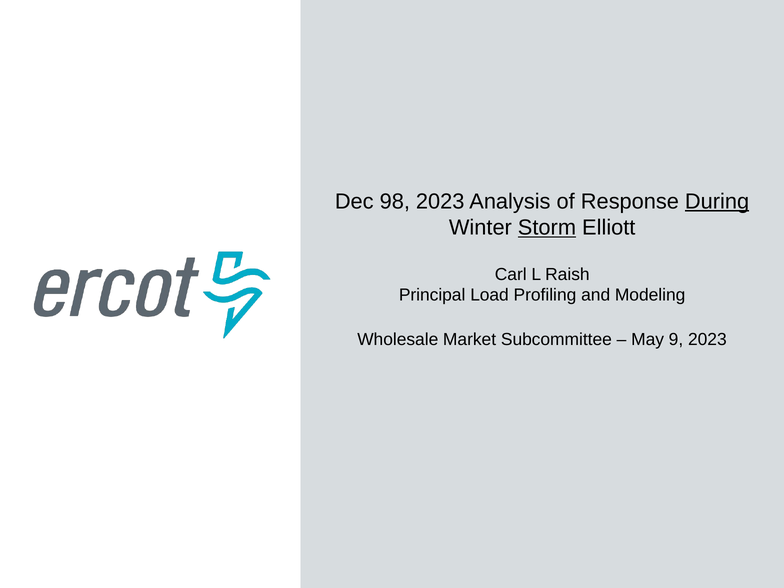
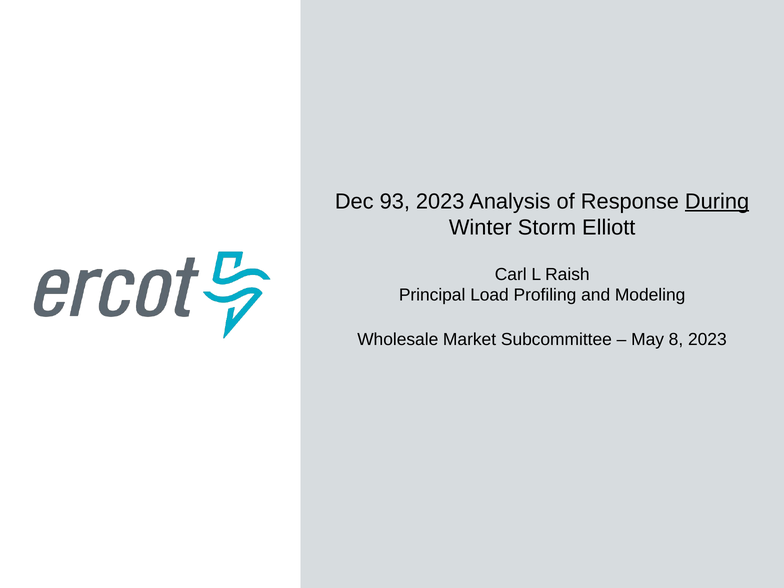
98: 98 -> 93 (395, 201)
Storm underline: present -> none (547, 228)
9: 9 -> 8 (676, 340)
